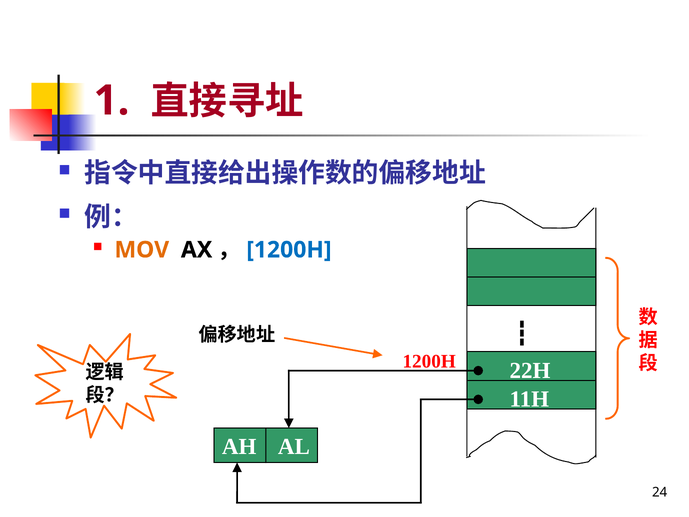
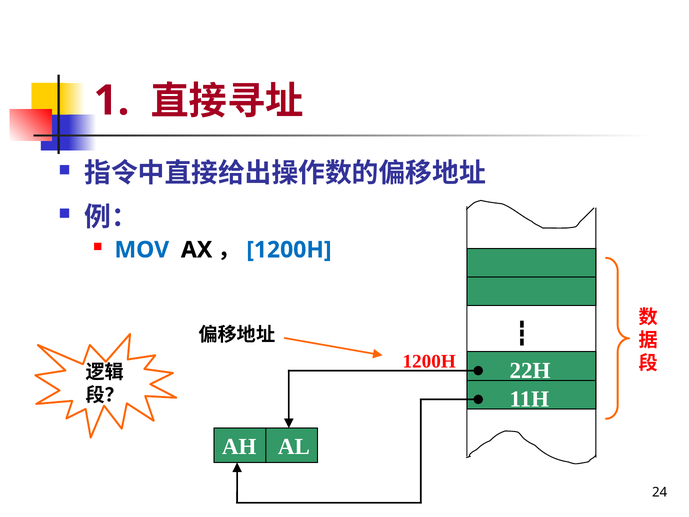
MOV colour: orange -> blue (142, 250)
